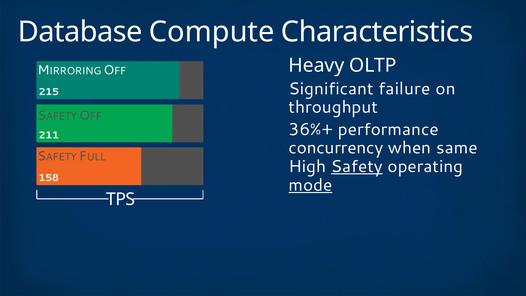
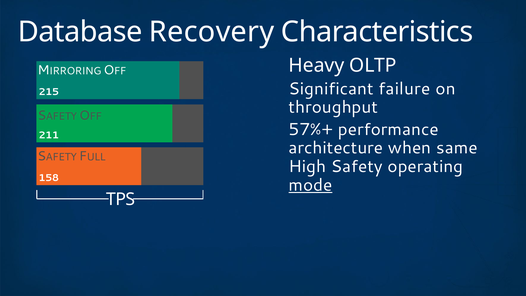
Compute: Compute -> Recovery (212, 32)
36%+: 36%+ -> 57%+ (311, 129)
concurrency: concurrency -> architecture (336, 148)
Safety underline: present -> none (357, 166)
